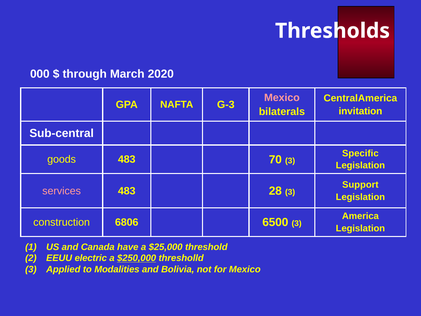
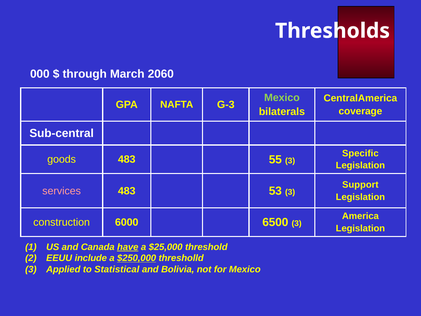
2020: 2020 -> 2060 (161, 74)
Mexico colour: pink -> light green (282, 98)
invitation: invitation -> coverage (360, 111)
70: 70 -> 55 (275, 159)
28: 28 -> 53 (275, 191)
6806: 6806 -> 6000 (127, 222)
have underline: none -> present (128, 247)
electric: electric -> include (91, 258)
Modalities: Modalities -> Statistical (117, 269)
